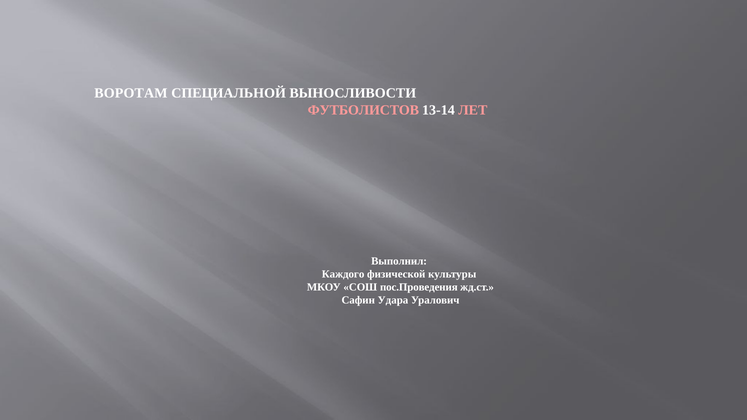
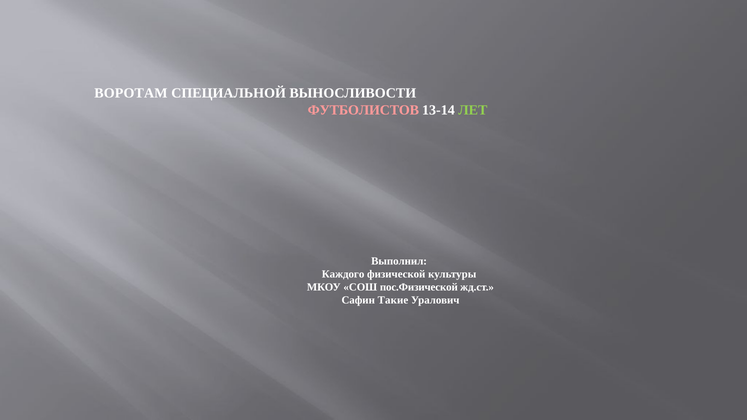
ЛЕТ colour: pink -> light green (473, 110)
пос.Проведения: пос.Проведения -> пос.Физической (419, 287)
Удара: Удара -> Такие (393, 300)
